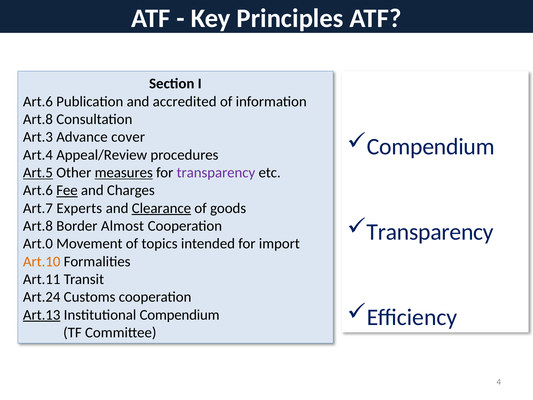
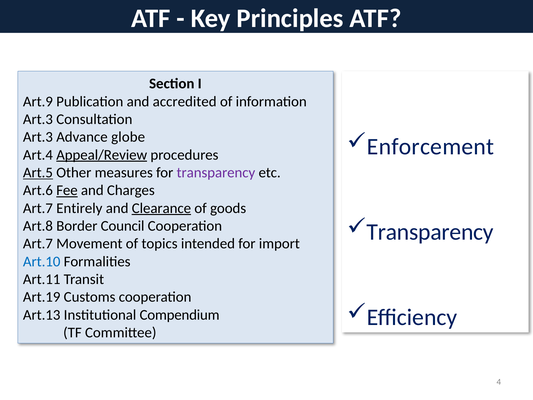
Art.6: Art.6 -> Art.9 (38, 101)
Art.8: Art.8 -> Art.3 (38, 119)
cover: cover -> globe (128, 137)
Compendium: Compendium -> Enforcement (431, 146)
Appeal/Review underline: none -> present (102, 155)
measures underline: present -> none (124, 172)
Experts: Experts -> Entirely (79, 208)
Almost: Almost -> Council (123, 226)
Art.0: Art.0 -> Art.7 (38, 244)
Art.10 colour: orange -> blue (42, 261)
Art.24: Art.24 -> Art.19 (42, 297)
Art.13 underline: present -> none (42, 315)
